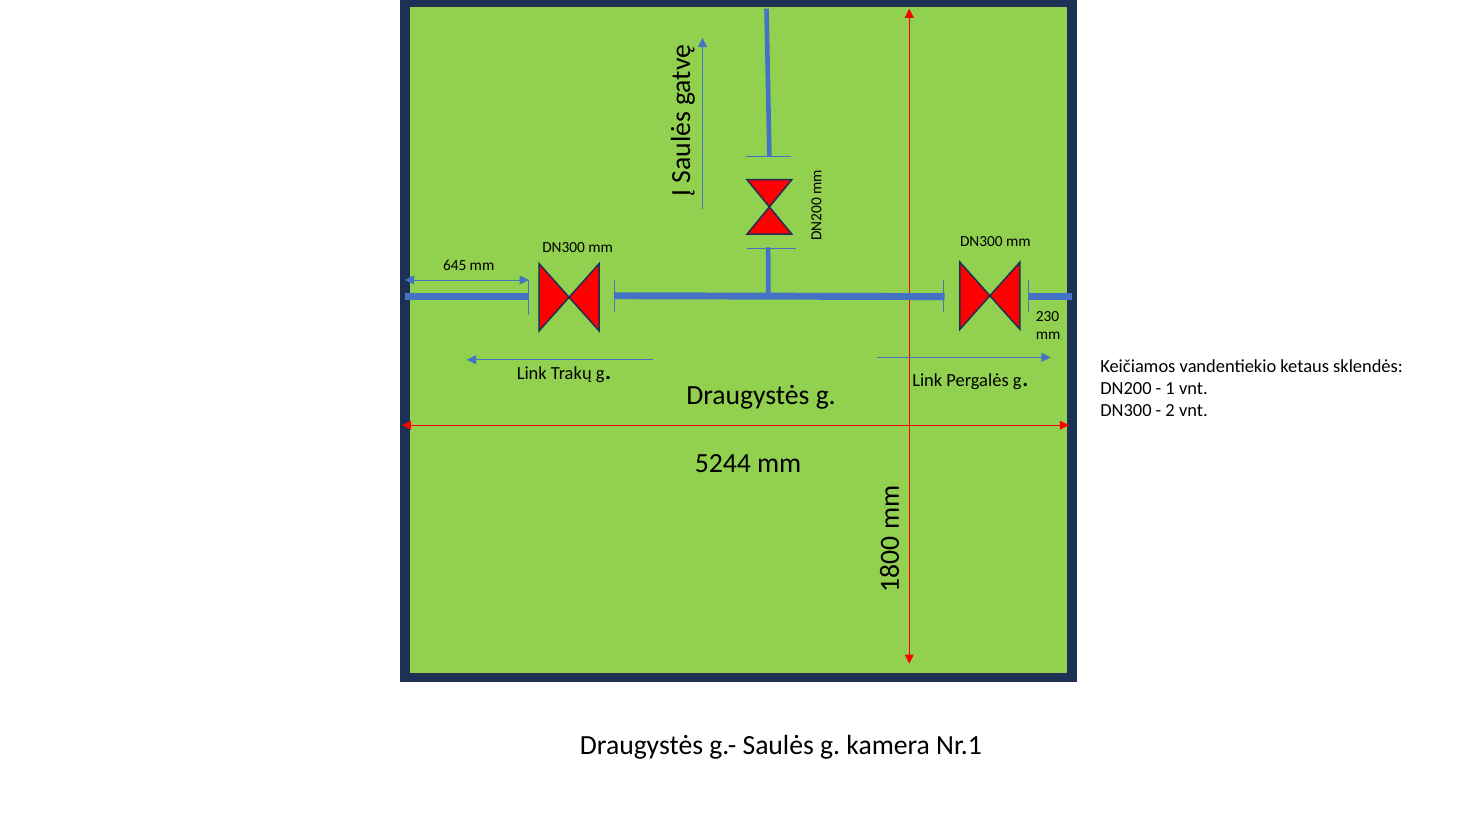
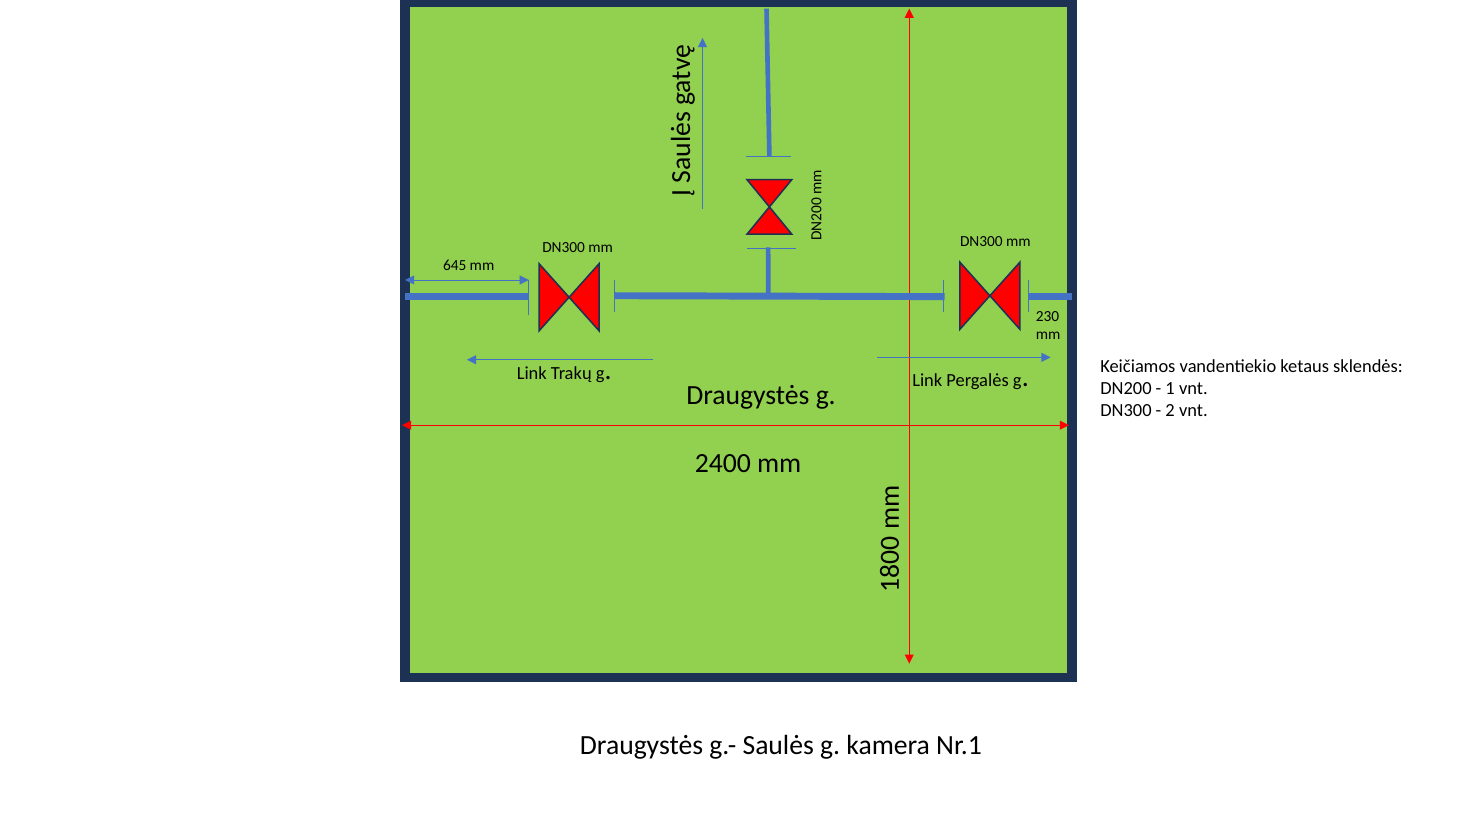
5244: 5244 -> 2400 (723, 463)
